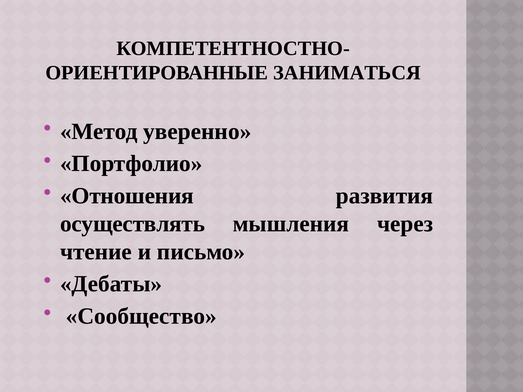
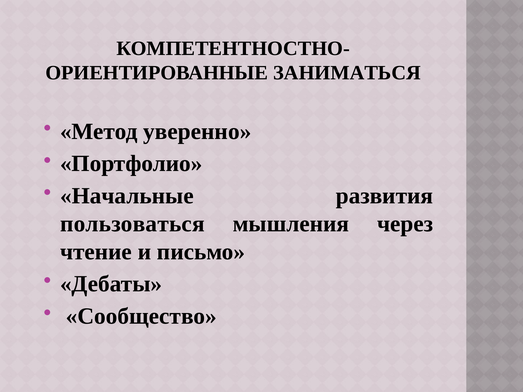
Отношения: Отношения -> Начальные (127, 196)
осуществлять: осуществлять -> пользоваться (132, 224)
